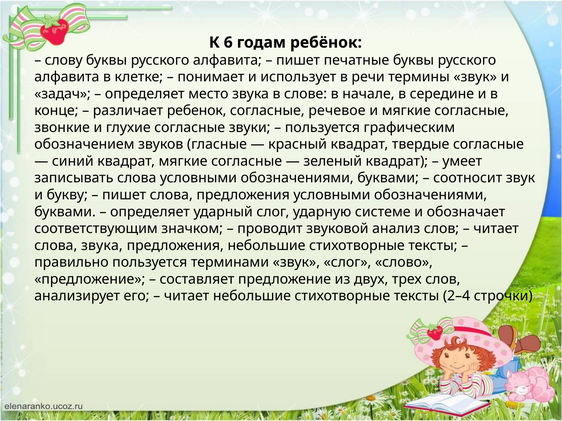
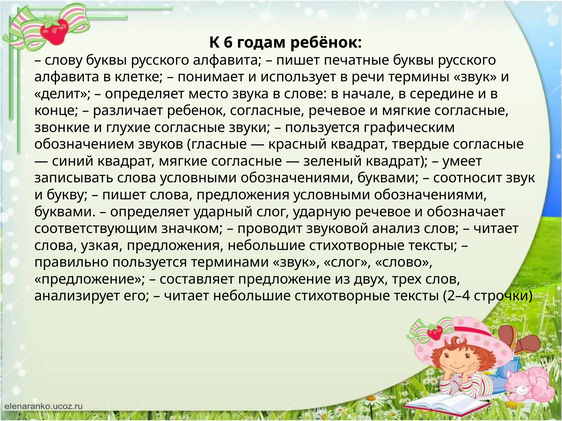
задач: задач -> делит (62, 94)
ударную системе: системе -> речевое (383, 212)
слова звука: звука -> узкая (102, 246)
